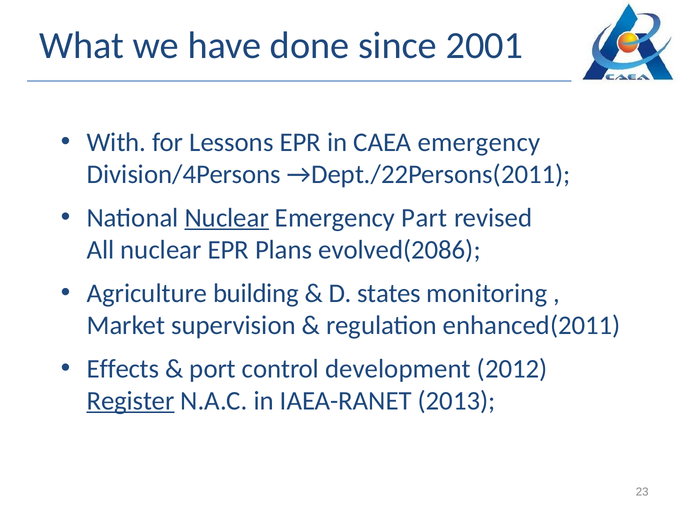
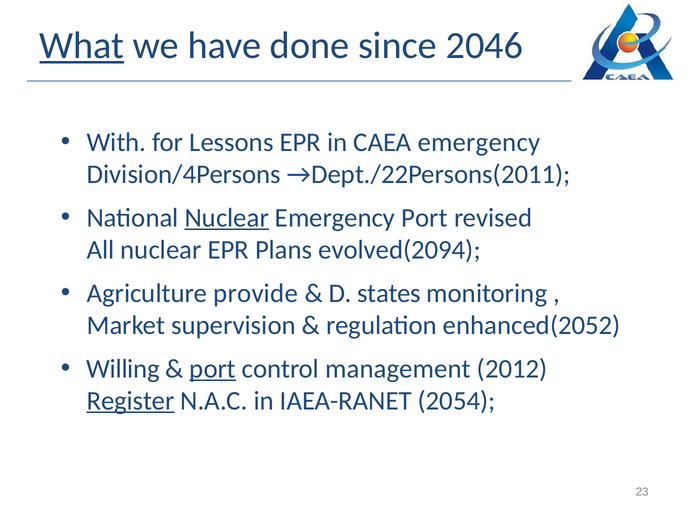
What underline: none -> present (82, 46)
2001: 2001 -> 2046 (484, 46)
Emergency Part: Part -> Port (424, 218)
evolved(2086: evolved(2086 -> evolved(2094 (400, 250)
building: building -> provide (256, 293)
enhanced(2011: enhanced(2011 -> enhanced(2052 (532, 325)
Effects: Effects -> Willing (123, 368)
port underline: none -> present (213, 368)
development: development -> management (398, 368)
2013: 2013 -> 2054 (457, 400)
